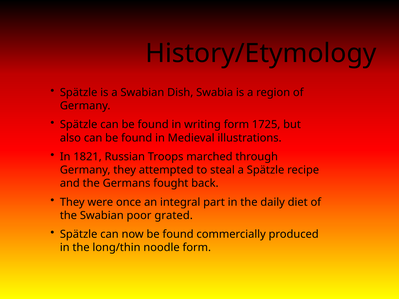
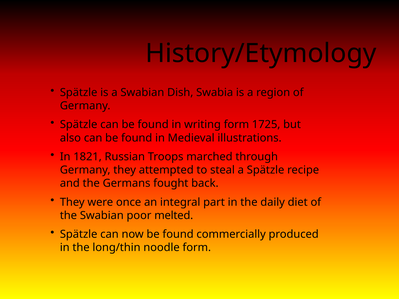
grated: grated -> melted (174, 216)
